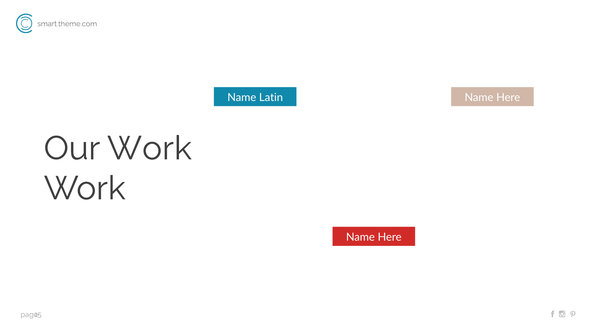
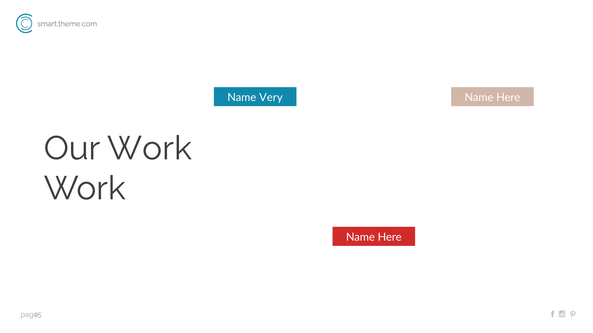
Latin: Latin -> Very (271, 98)
